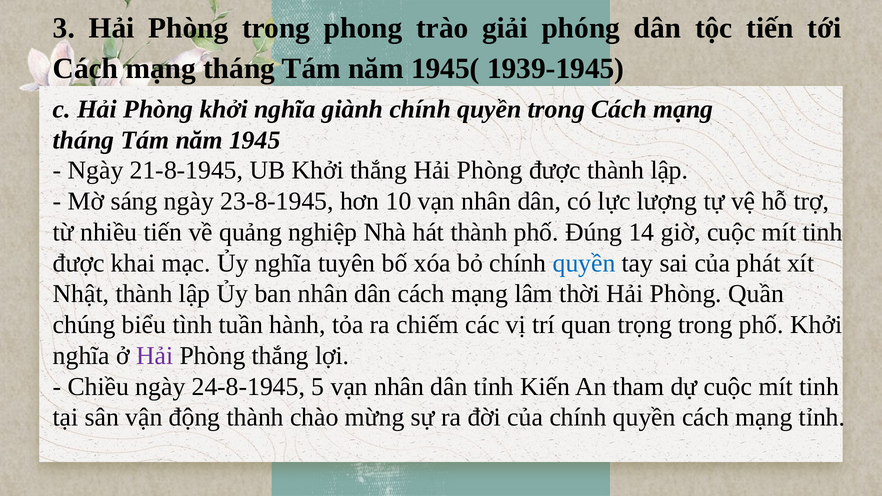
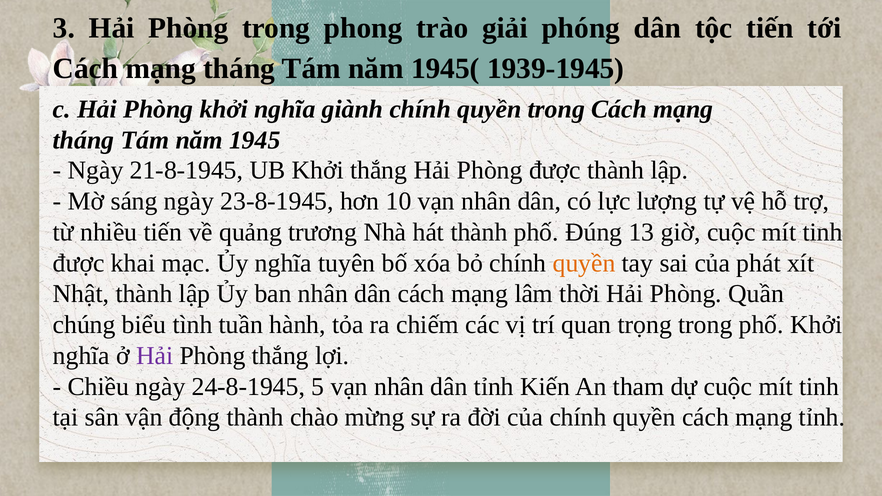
nghiệp: nghiệp -> trương (323, 232)
14: 14 -> 13 (641, 232)
quyền colour: blue -> orange (584, 263)
